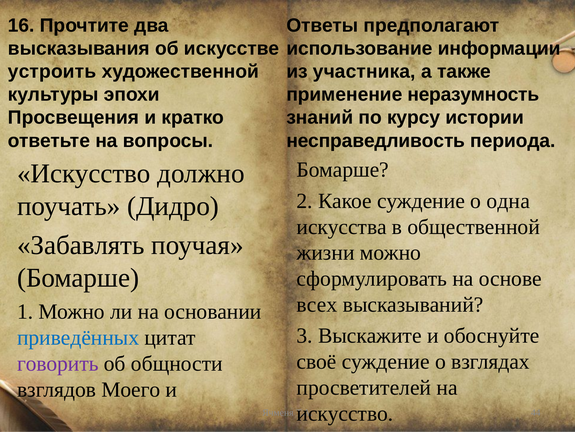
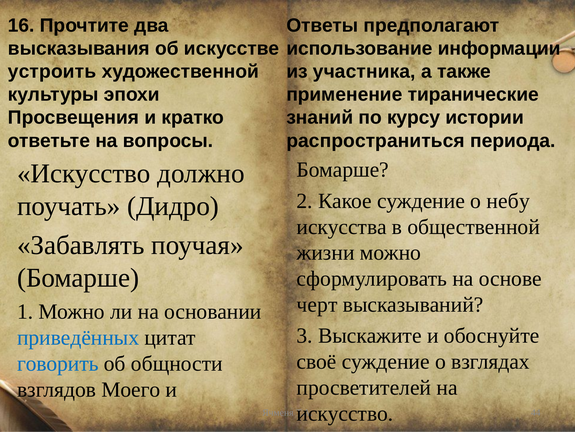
неразумность: неразумность -> тиранические (473, 94)
несправедливость: несправедливость -> распространиться (376, 140)
одна: одна -> небу (508, 201)
всех: всех -> черт (317, 304)
говорить colour: purple -> blue (58, 363)
